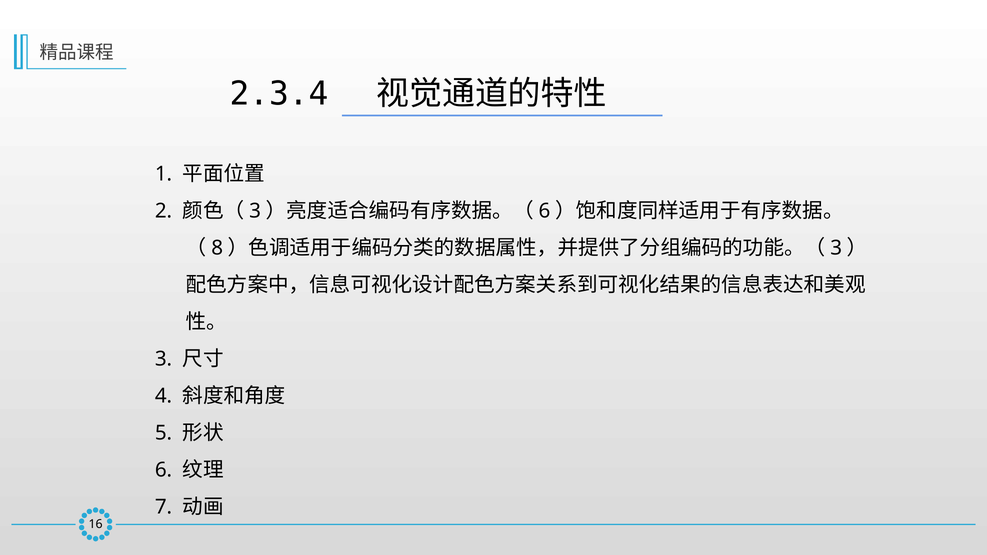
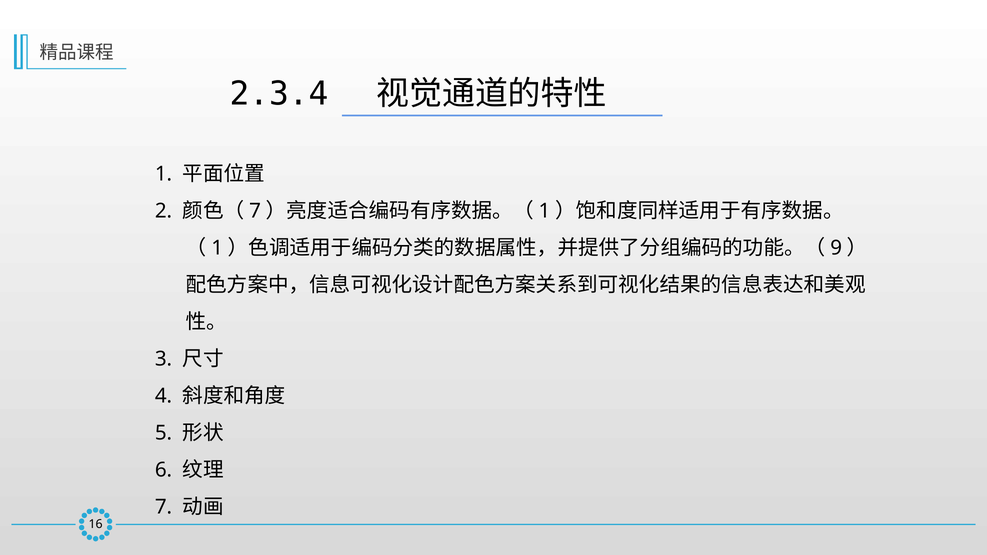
3: 3 -> 7 (255, 211)
6: 6 -> 1 (544, 211)
8: 8 -> 1 (217, 248)
3: 3 -> 9 (836, 248)
